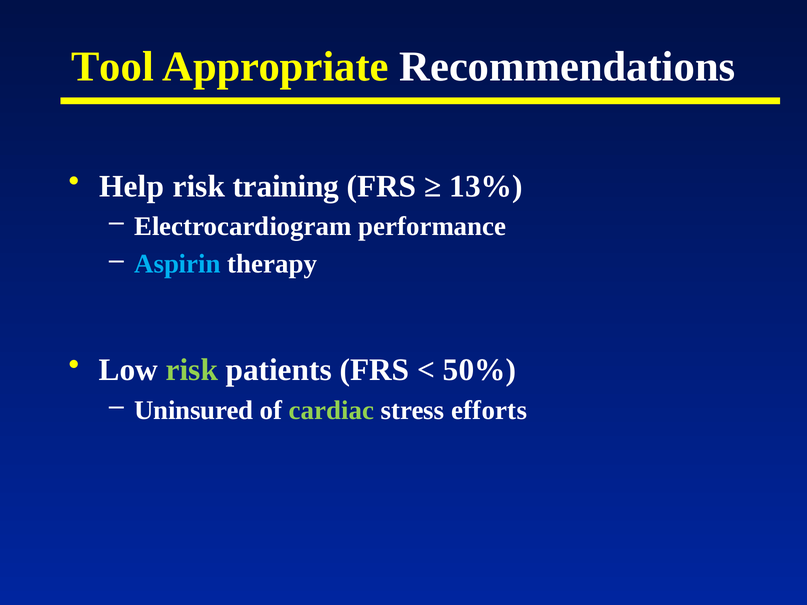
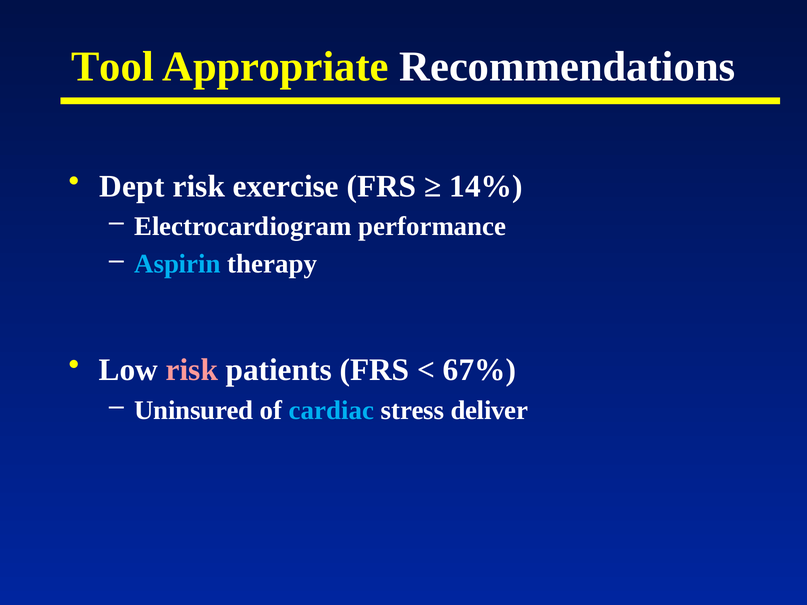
Help: Help -> Dept (132, 186)
training: training -> exercise (286, 186)
13%: 13% -> 14% (486, 186)
risk colour: light green -> pink (192, 370)
50%: 50% -> 67% (479, 370)
cardiac colour: light green -> light blue (331, 410)
efforts: efforts -> deliver (489, 410)
